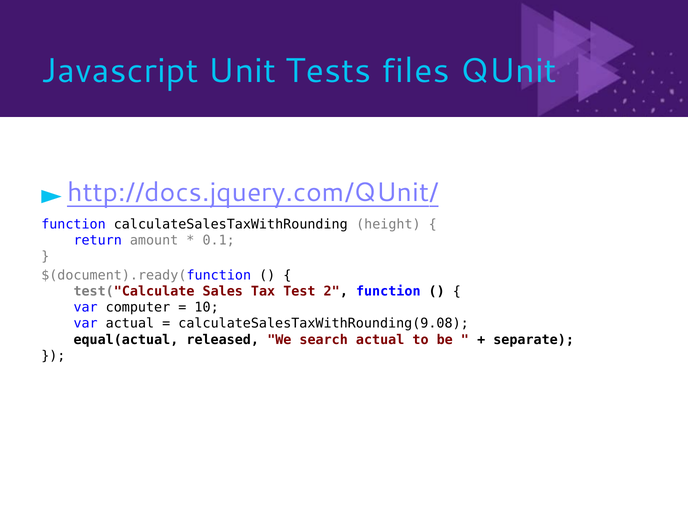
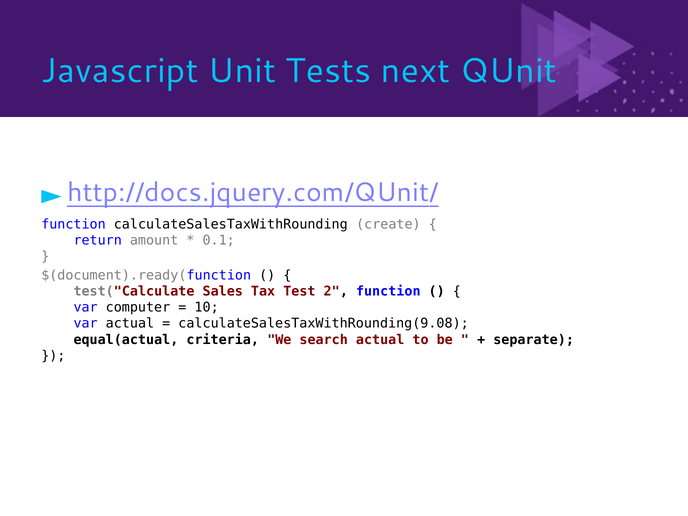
files: files -> next (416, 71)
height: height -> create (388, 224)
released: released -> criteria (223, 340)
